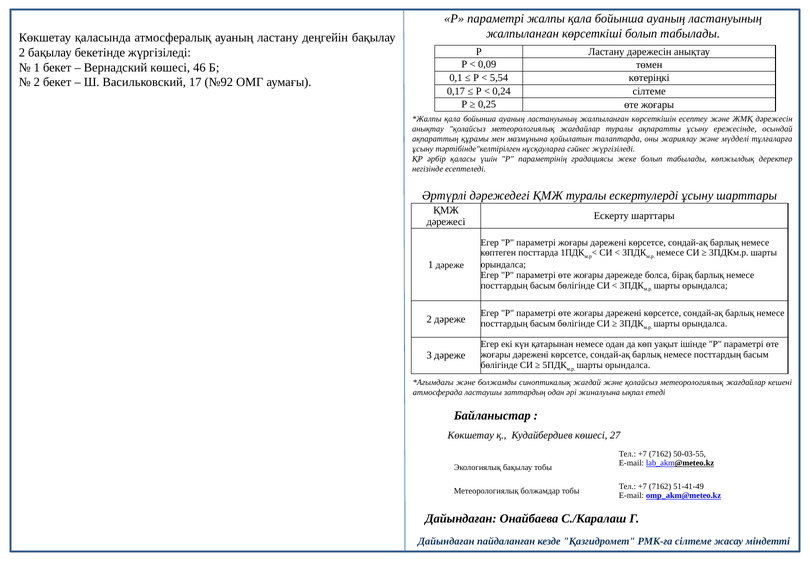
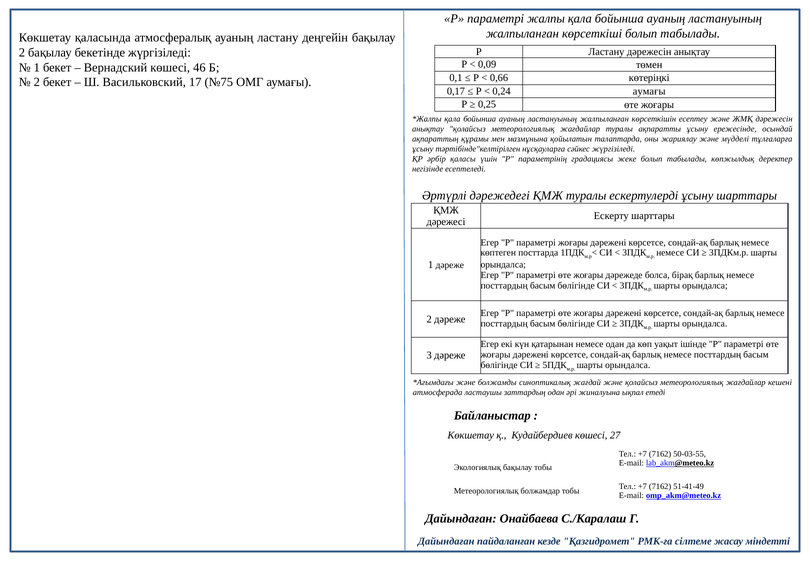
5,54: 5,54 -> 0,66 (499, 78)
№92: №92 -> №75 (219, 82)
0,24 сілтеме: сілтеме -> аумағы (649, 91)
